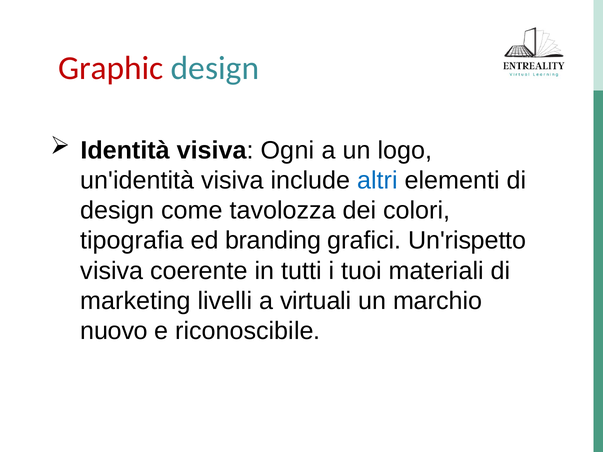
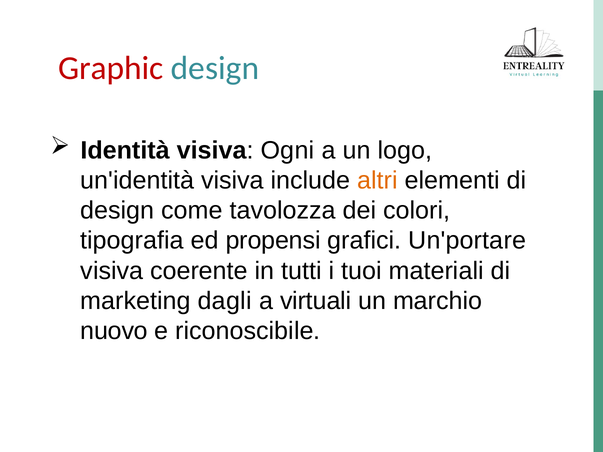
altri colour: blue -> orange (378, 180)
branding: branding -> propensi (273, 241)
Un'rispetto: Un'rispetto -> Un'portare (467, 241)
livelli: livelli -> dagli (225, 301)
